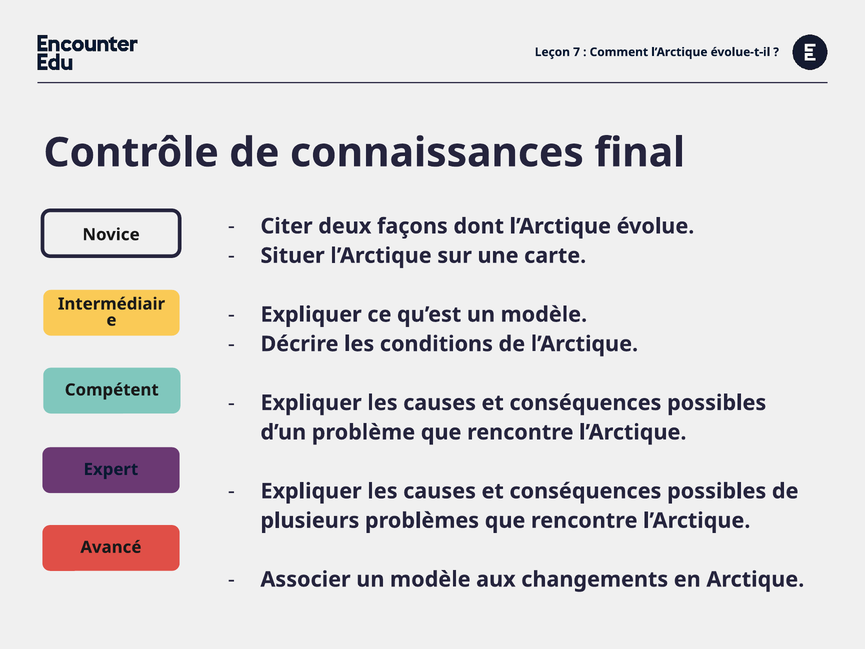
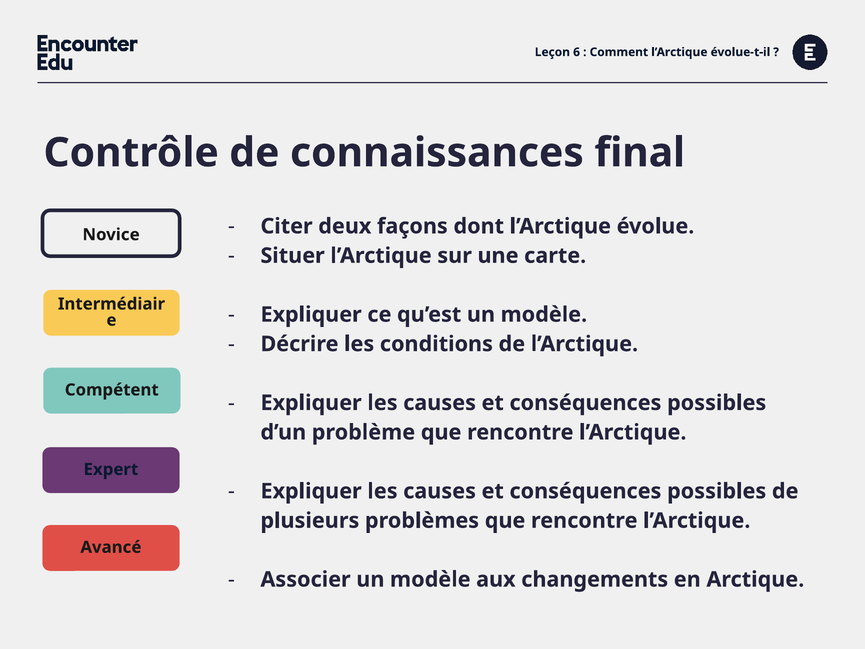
7: 7 -> 6 (577, 52)
